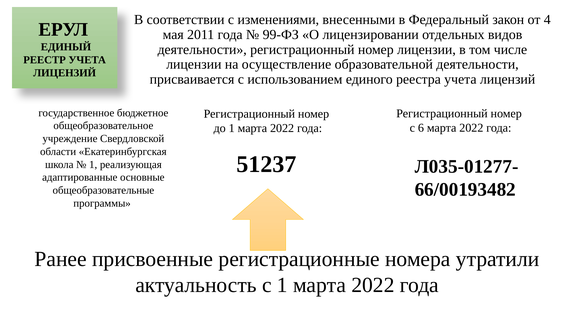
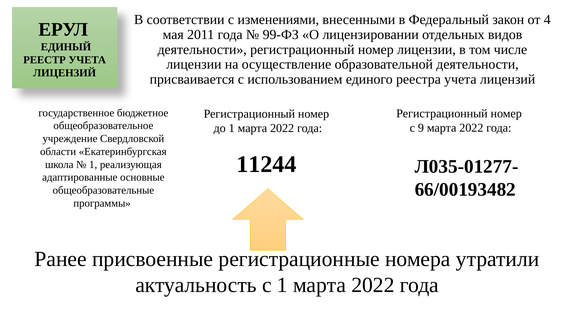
6: 6 -> 9 (421, 128)
51237: 51237 -> 11244 (267, 165)
